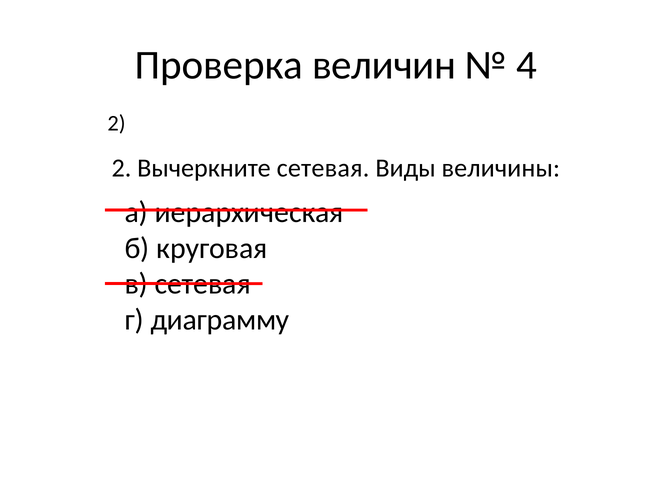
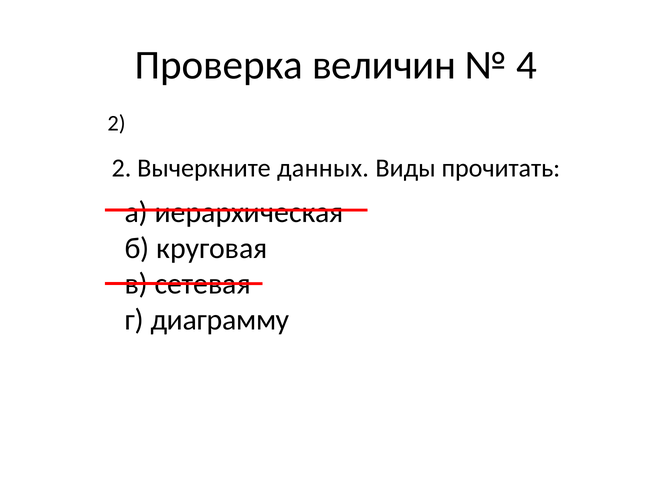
Вычеркните сетевая: сетевая -> данных (323, 168)
величины: величины -> прочитать (501, 168)
